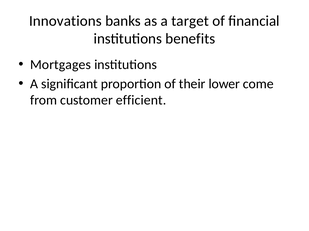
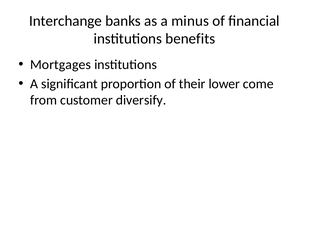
Innovations: Innovations -> Interchange (65, 21)
target: target -> minus (190, 21)
efficient: efficient -> diversify (141, 101)
